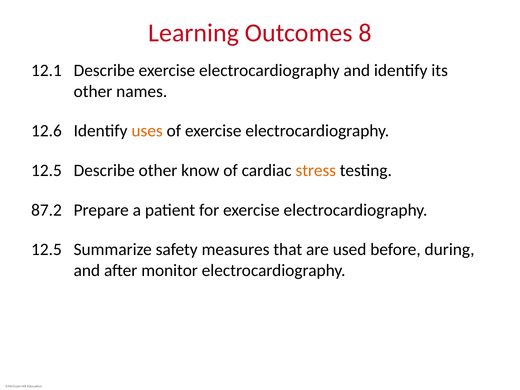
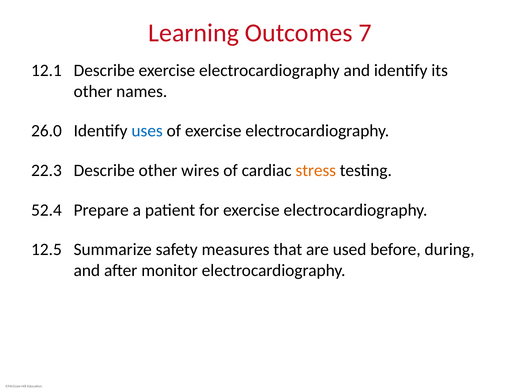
8: 8 -> 7 (365, 33)
12.6: 12.6 -> 26.0 (46, 131)
uses colour: orange -> blue (147, 131)
12.5: 12.5 -> 22.3 (46, 170)
know: know -> wires (200, 170)
87.2: 87.2 -> 52.4 (46, 210)
